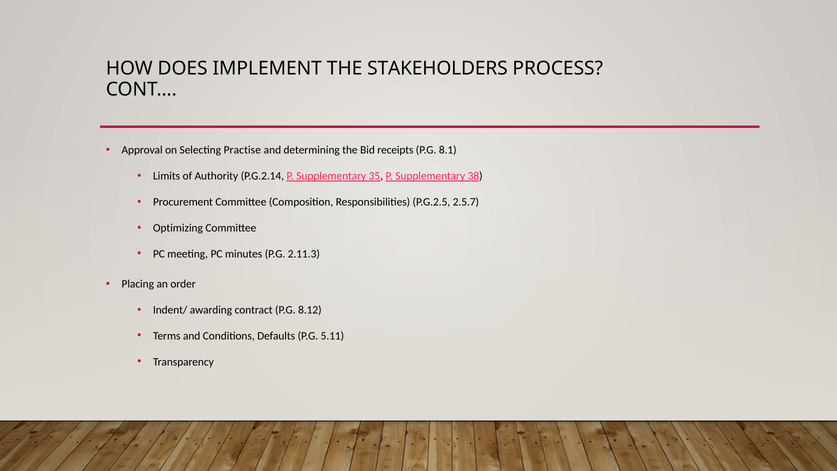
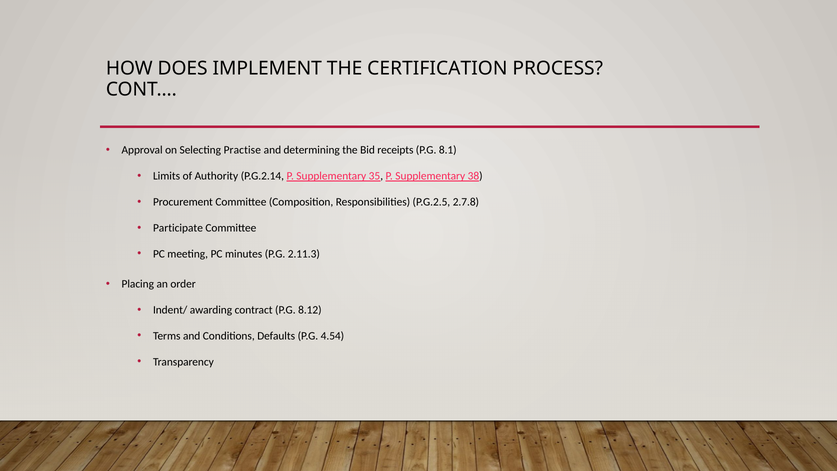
STAKEHOLDERS: STAKEHOLDERS -> CERTIFICATION (437, 69)
2.5.7: 2.5.7 -> 2.7.8 (466, 202)
Optimizing: Optimizing -> Participate (178, 228)
5.11: 5.11 -> 4.54 (332, 336)
